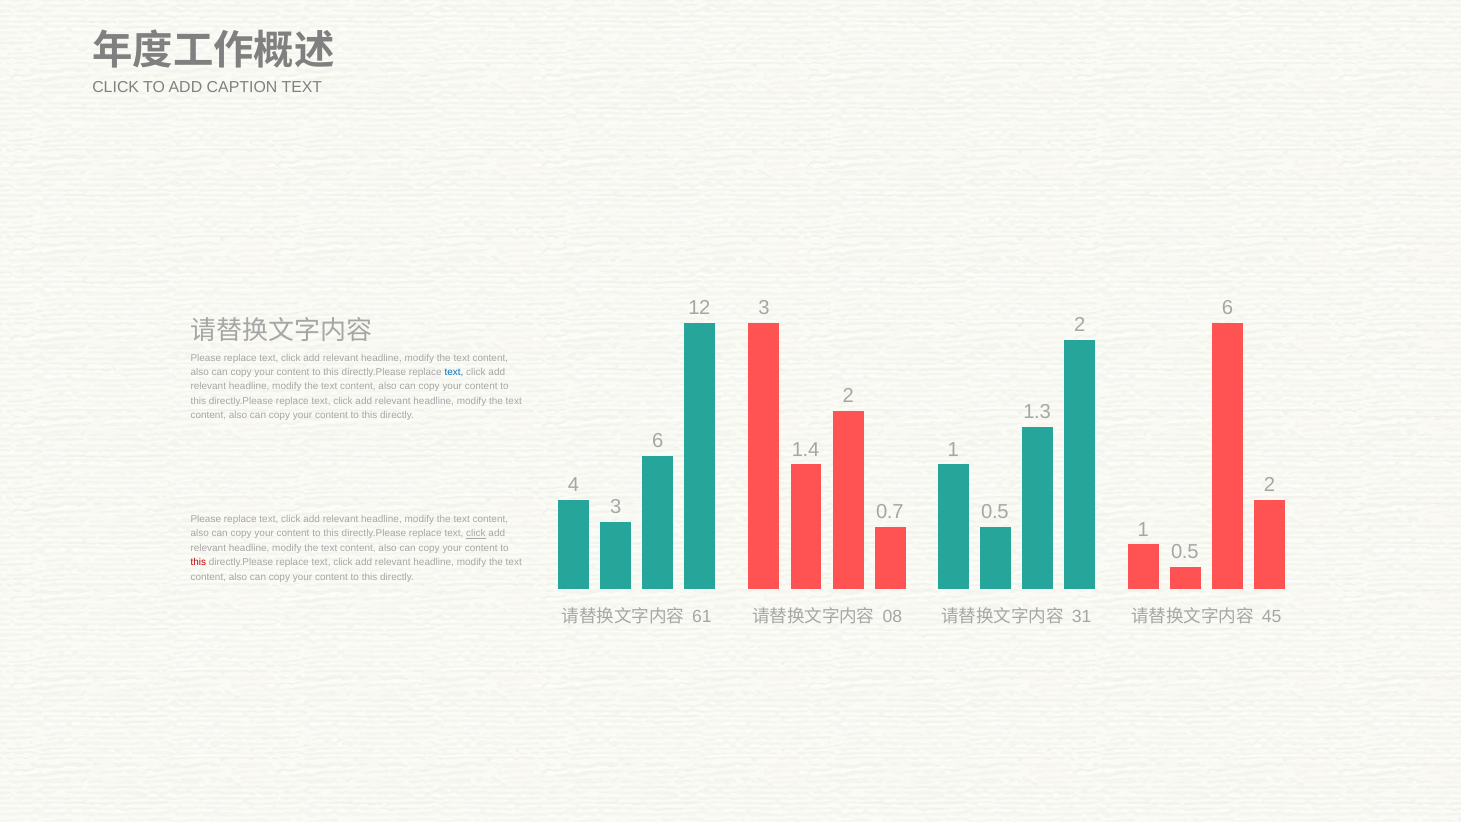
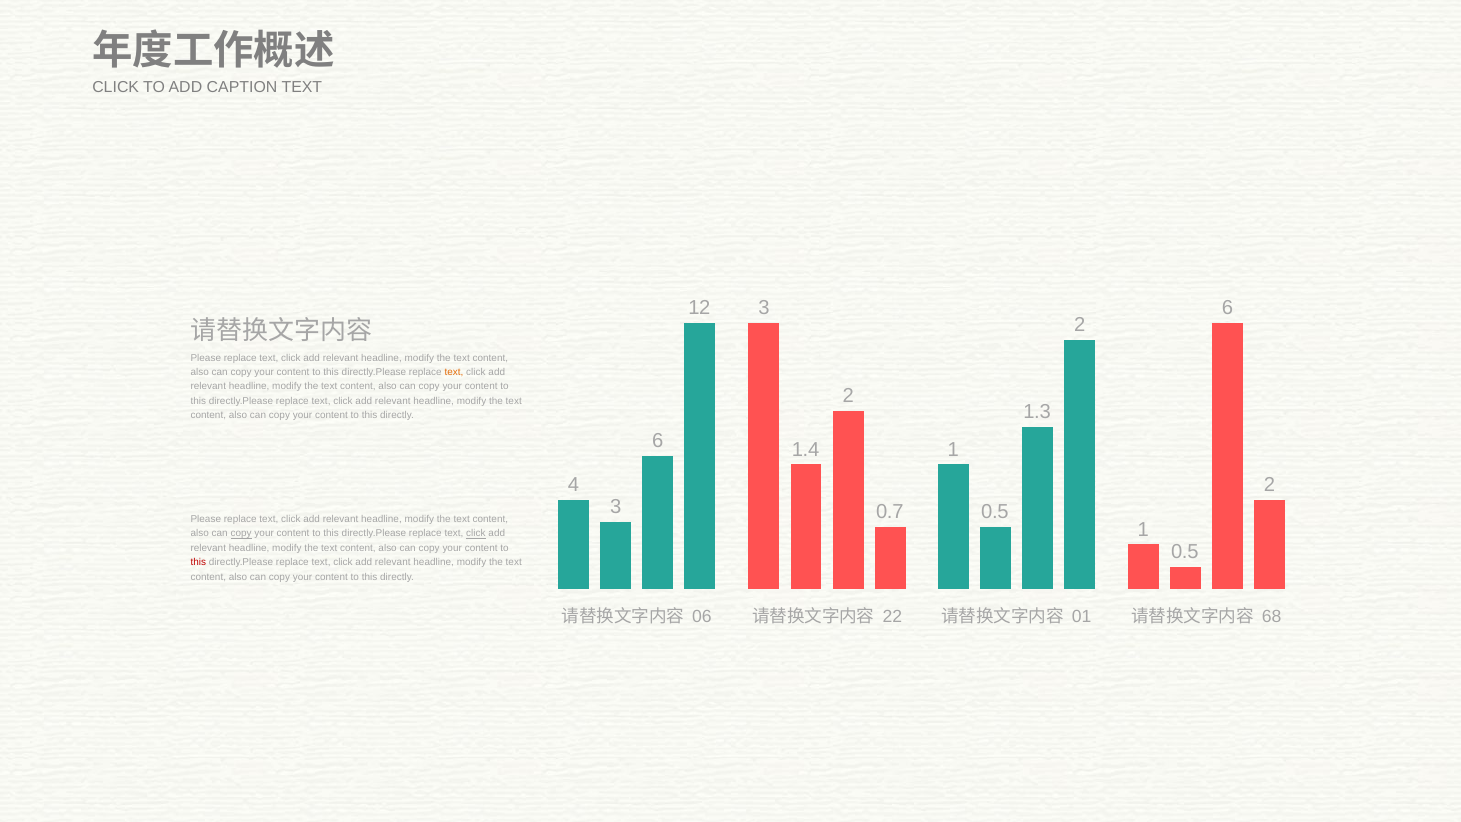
text colour: blue -> orange (454, 372)
copy underline: none -> present (241, 533)
61: 61 -> 06 (702, 617)
08: 08 -> 22 (892, 617)
31: 31 -> 01 (1082, 617)
45: 45 -> 68 (1272, 617)
